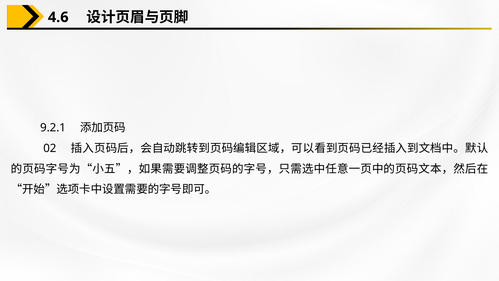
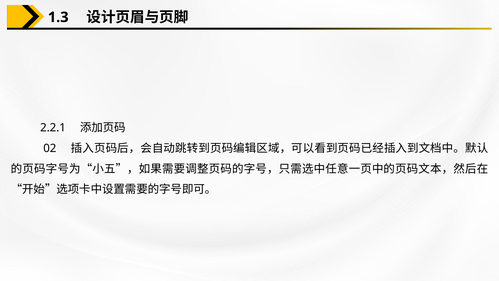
4.6: 4.6 -> 1.3 (58, 17)
9.2.1: 9.2.1 -> 2.2.1 (53, 128)
